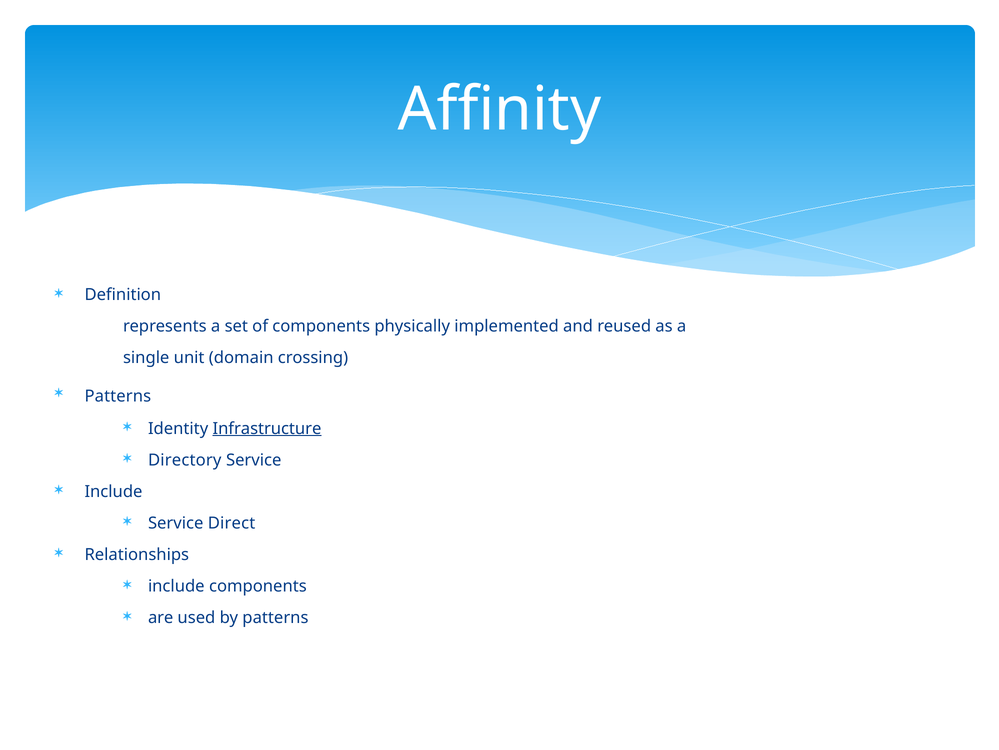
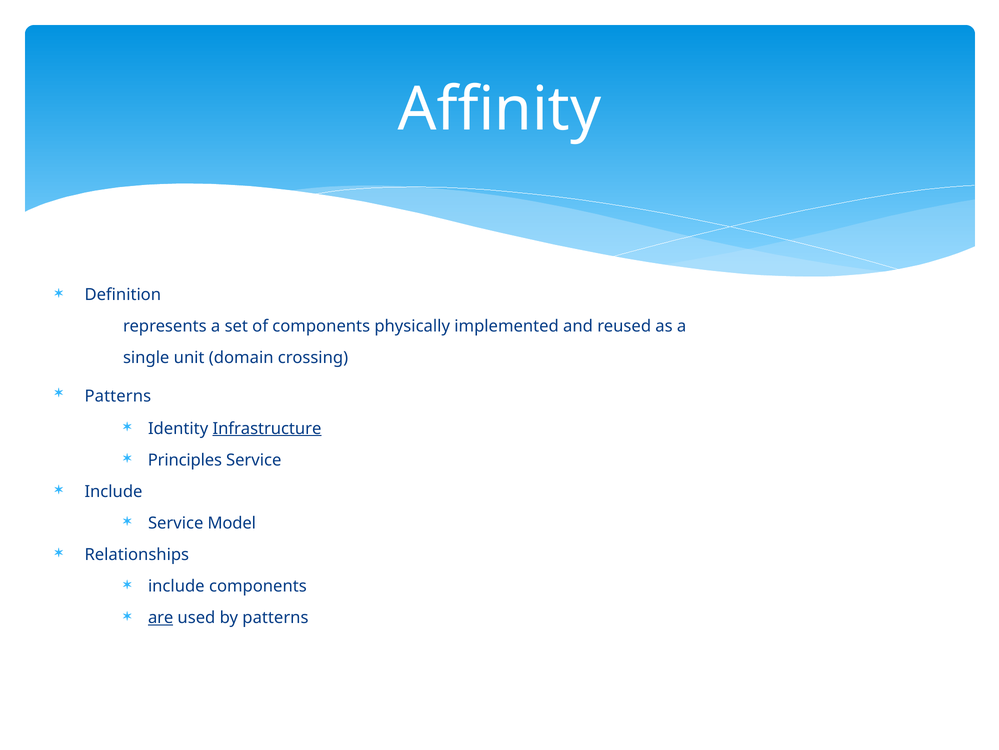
Directory: Directory -> Principles (185, 460)
Direct: Direct -> Model (232, 523)
are underline: none -> present (161, 617)
